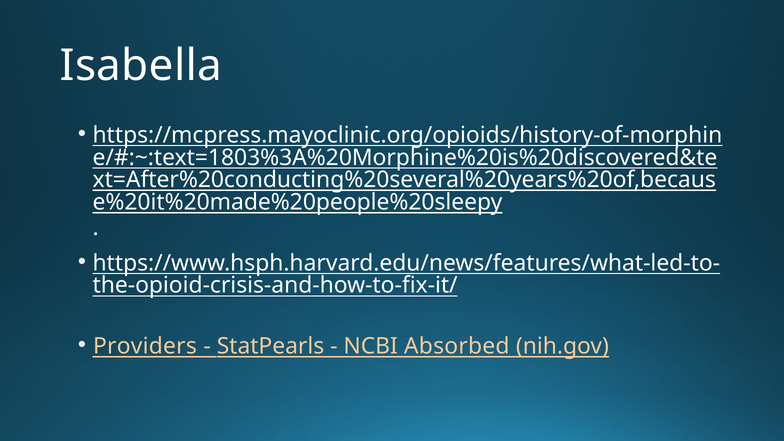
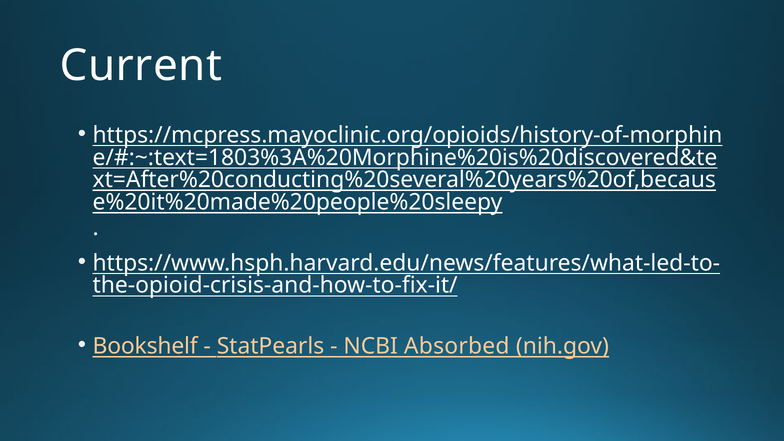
Isabella: Isabella -> Current (141, 66)
Providers: Providers -> Bookshelf (145, 346)
